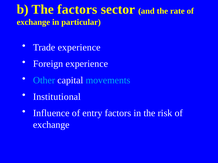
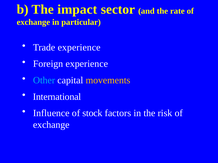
The factors: factors -> impact (77, 9)
movements colour: light blue -> yellow (108, 80)
Institutional: Institutional -> International (57, 97)
entry: entry -> stock (92, 113)
